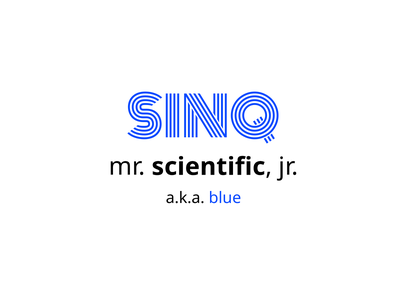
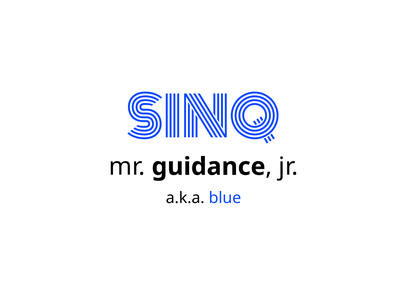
scientific: scientific -> guidance (209, 167)
